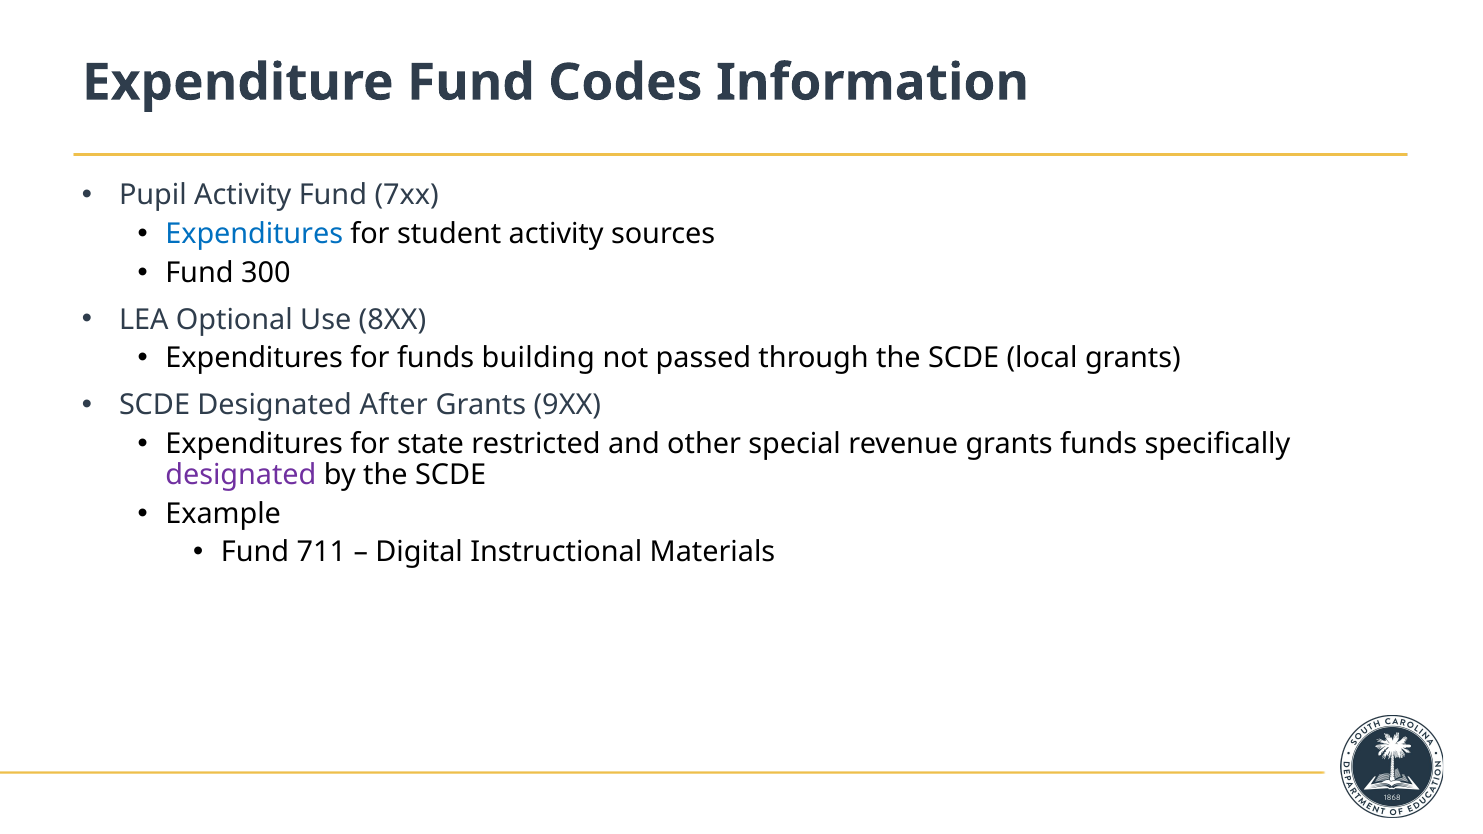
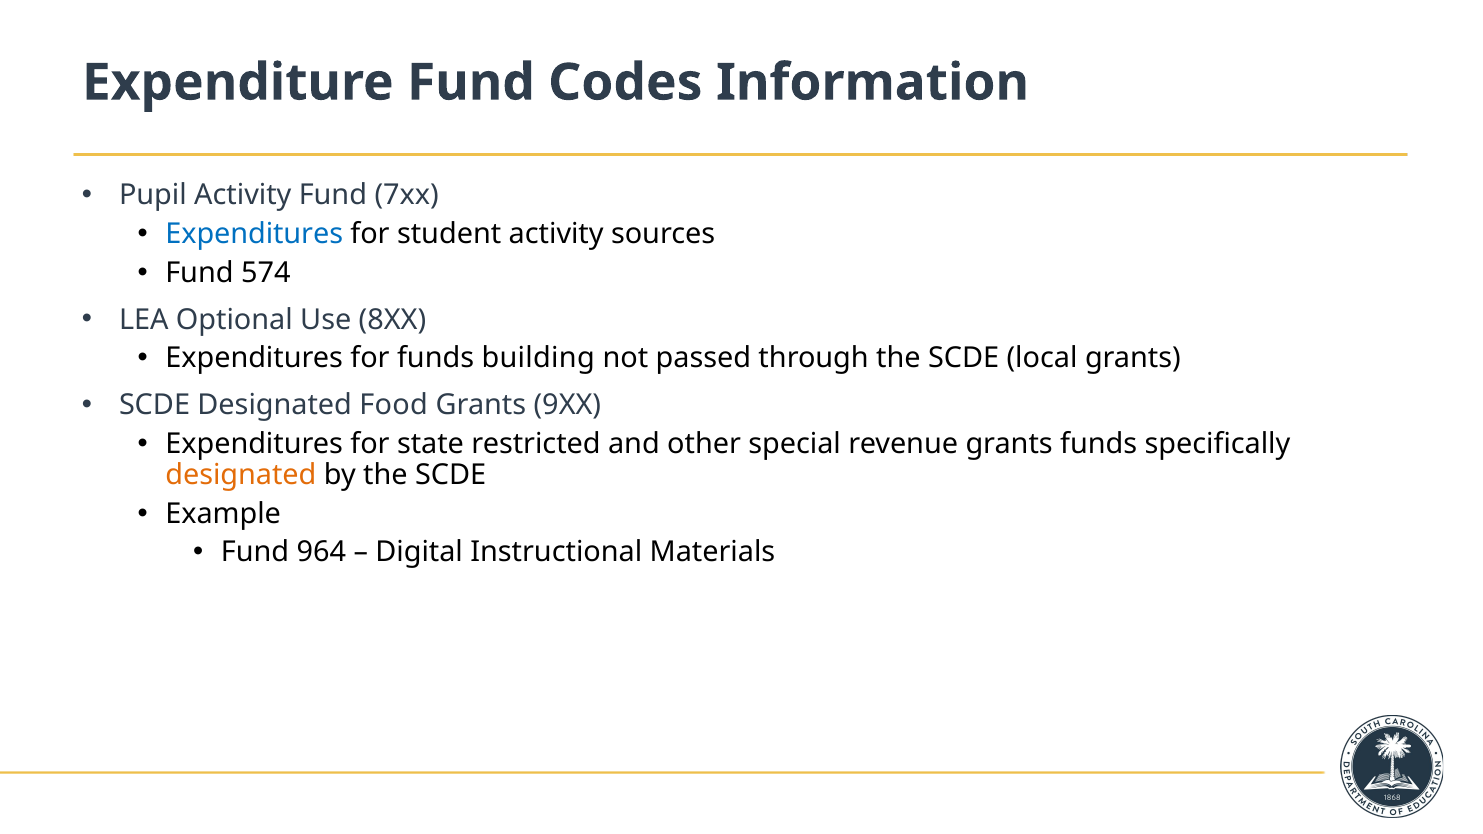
300: 300 -> 574 (266, 273)
After: After -> Food (394, 405)
designated colour: purple -> orange (241, 475)
711: 711 -> 964 (321, 553)
